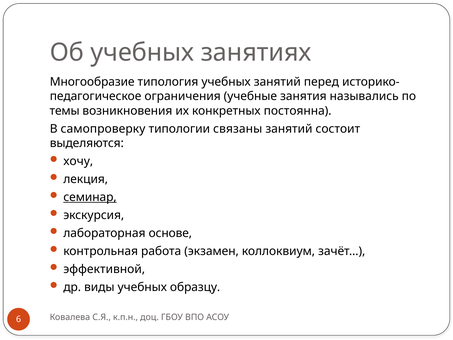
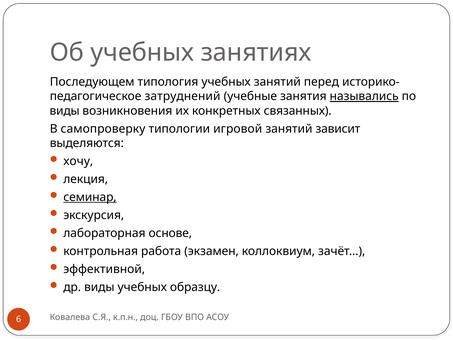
Многообразие: Многообразие -> Последующем (92, 82)
ограничения: ограничения -> затруднений (182, 96)
назывались underline: none -> present (364, 96)
темы: темы -> виды (65, 111)
постоянна: постоянна -> связанных (298, 111)
связаны: связаны -> игровой (238, 129)
состоит: состоит -> зависит (338, 129)
